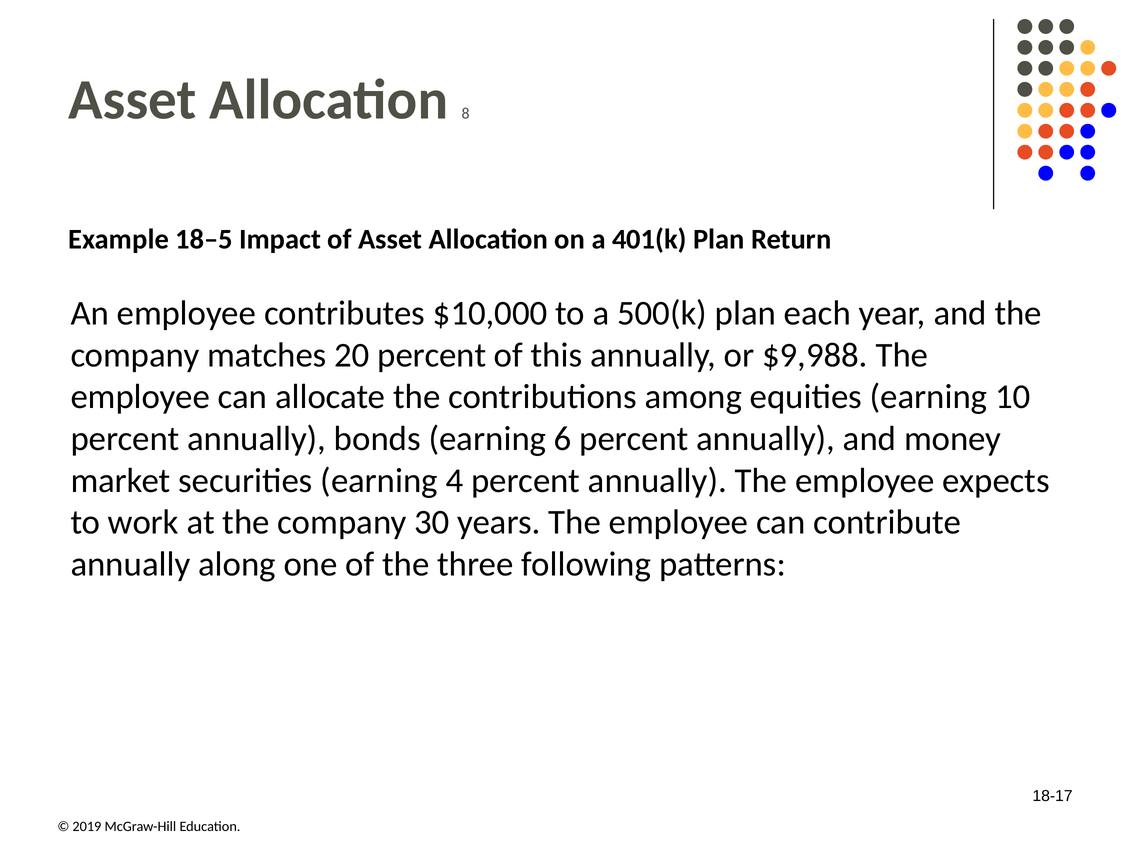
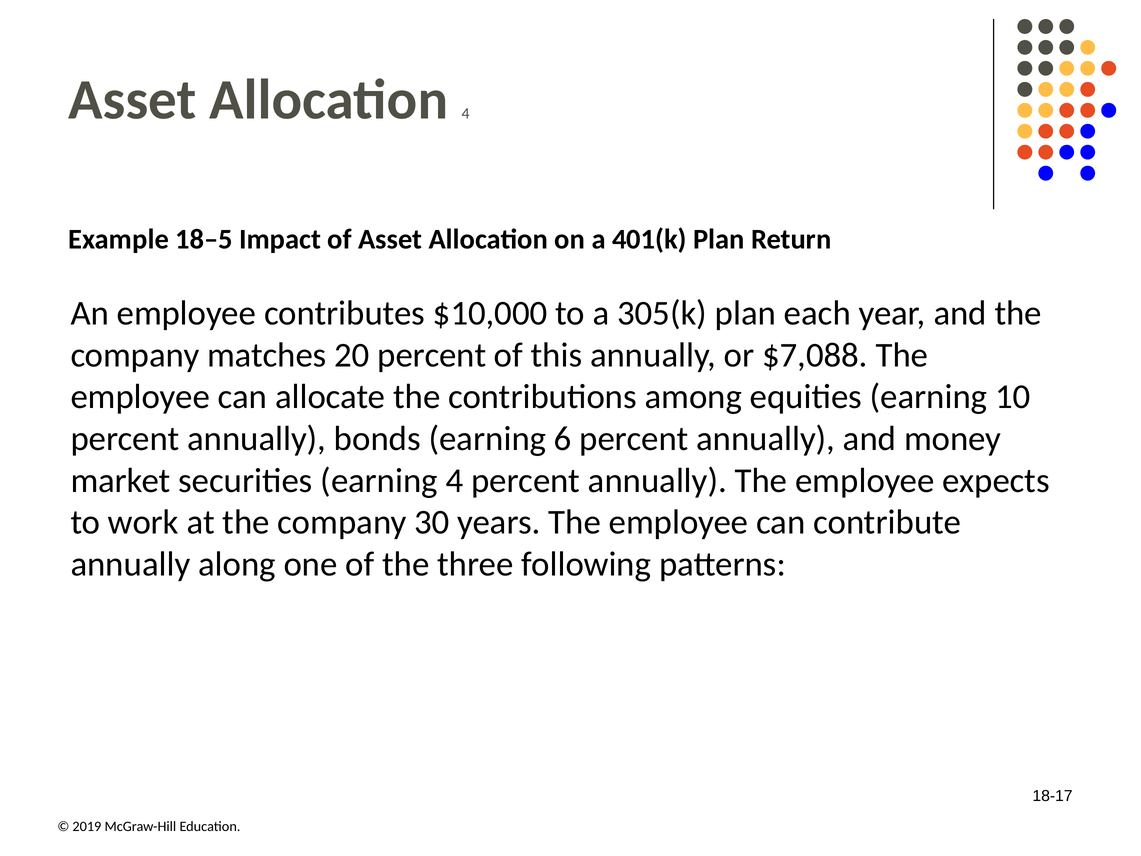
Allocation 8: 8 -> 4 (466, 114)
500(k: 500(k -> 305(k (662, 313)
$9,988: $9,988 -> $7,088 (815, 355)
